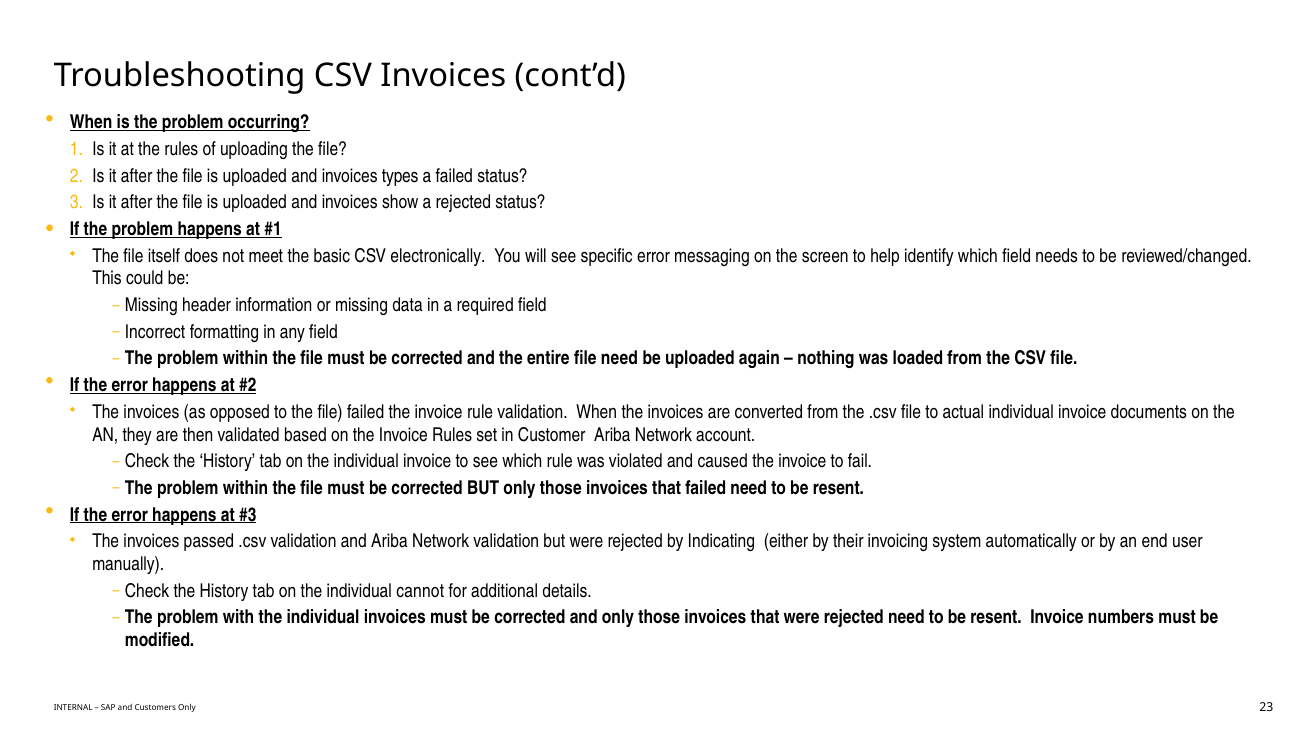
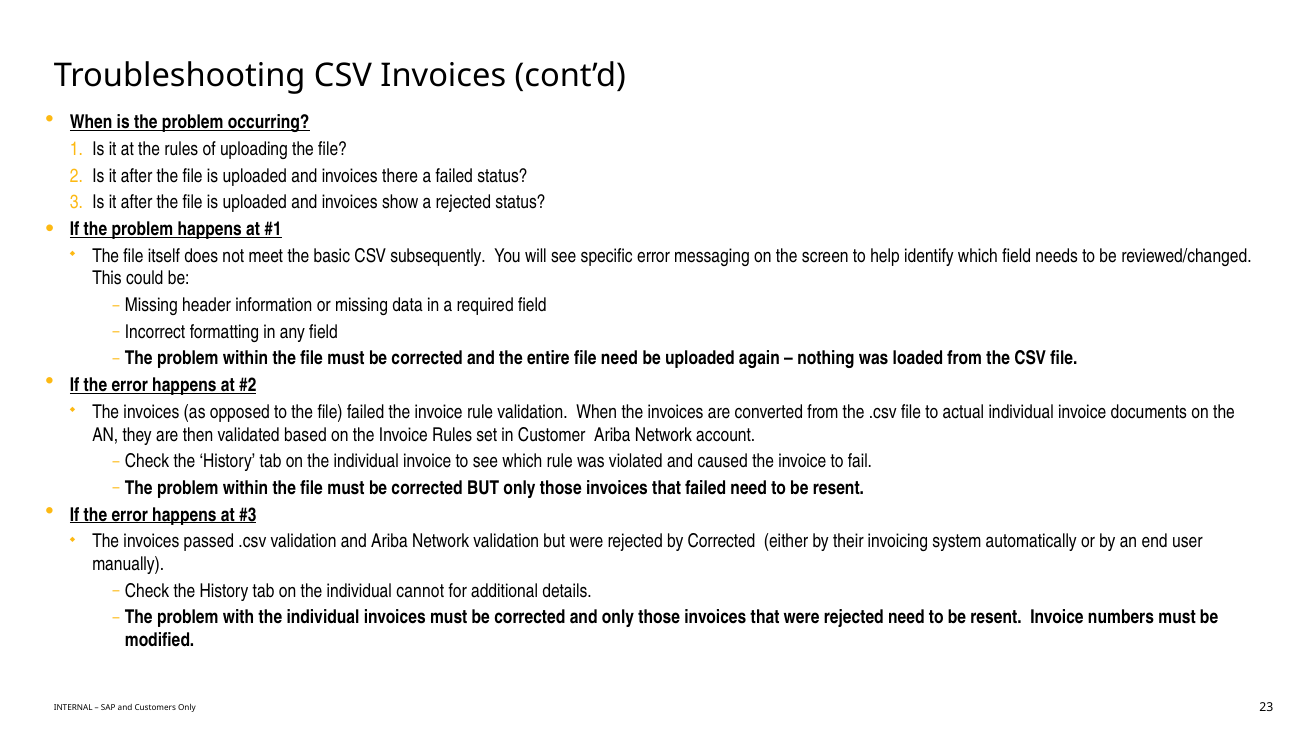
types: types -> there (400, 176)
electronically: electronically -> subsequently (438, 256)
by Indicating: Indicating -> Corrected (722, 541)
